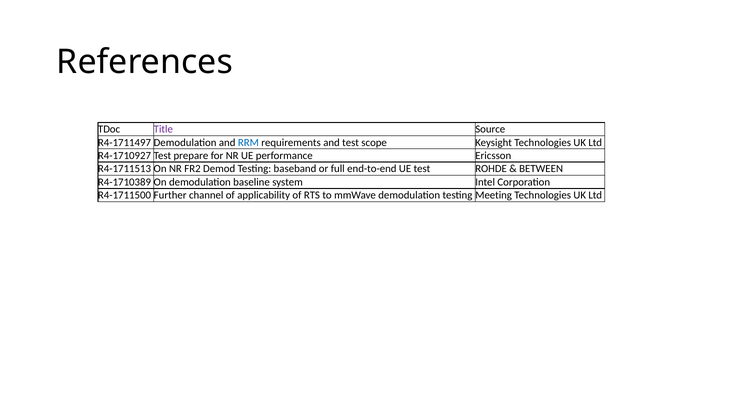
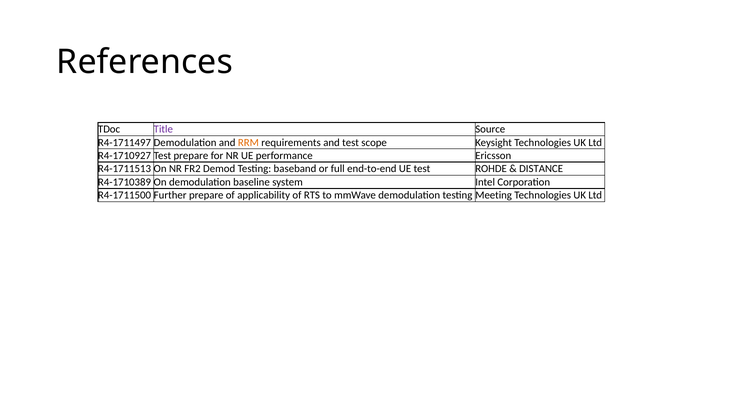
RRM colour: blue -> orange (248, 142)
BETWEEN: BETWEEN -> DISTANCE (541, 169)
channel: channel -> prepare (206, 195)
